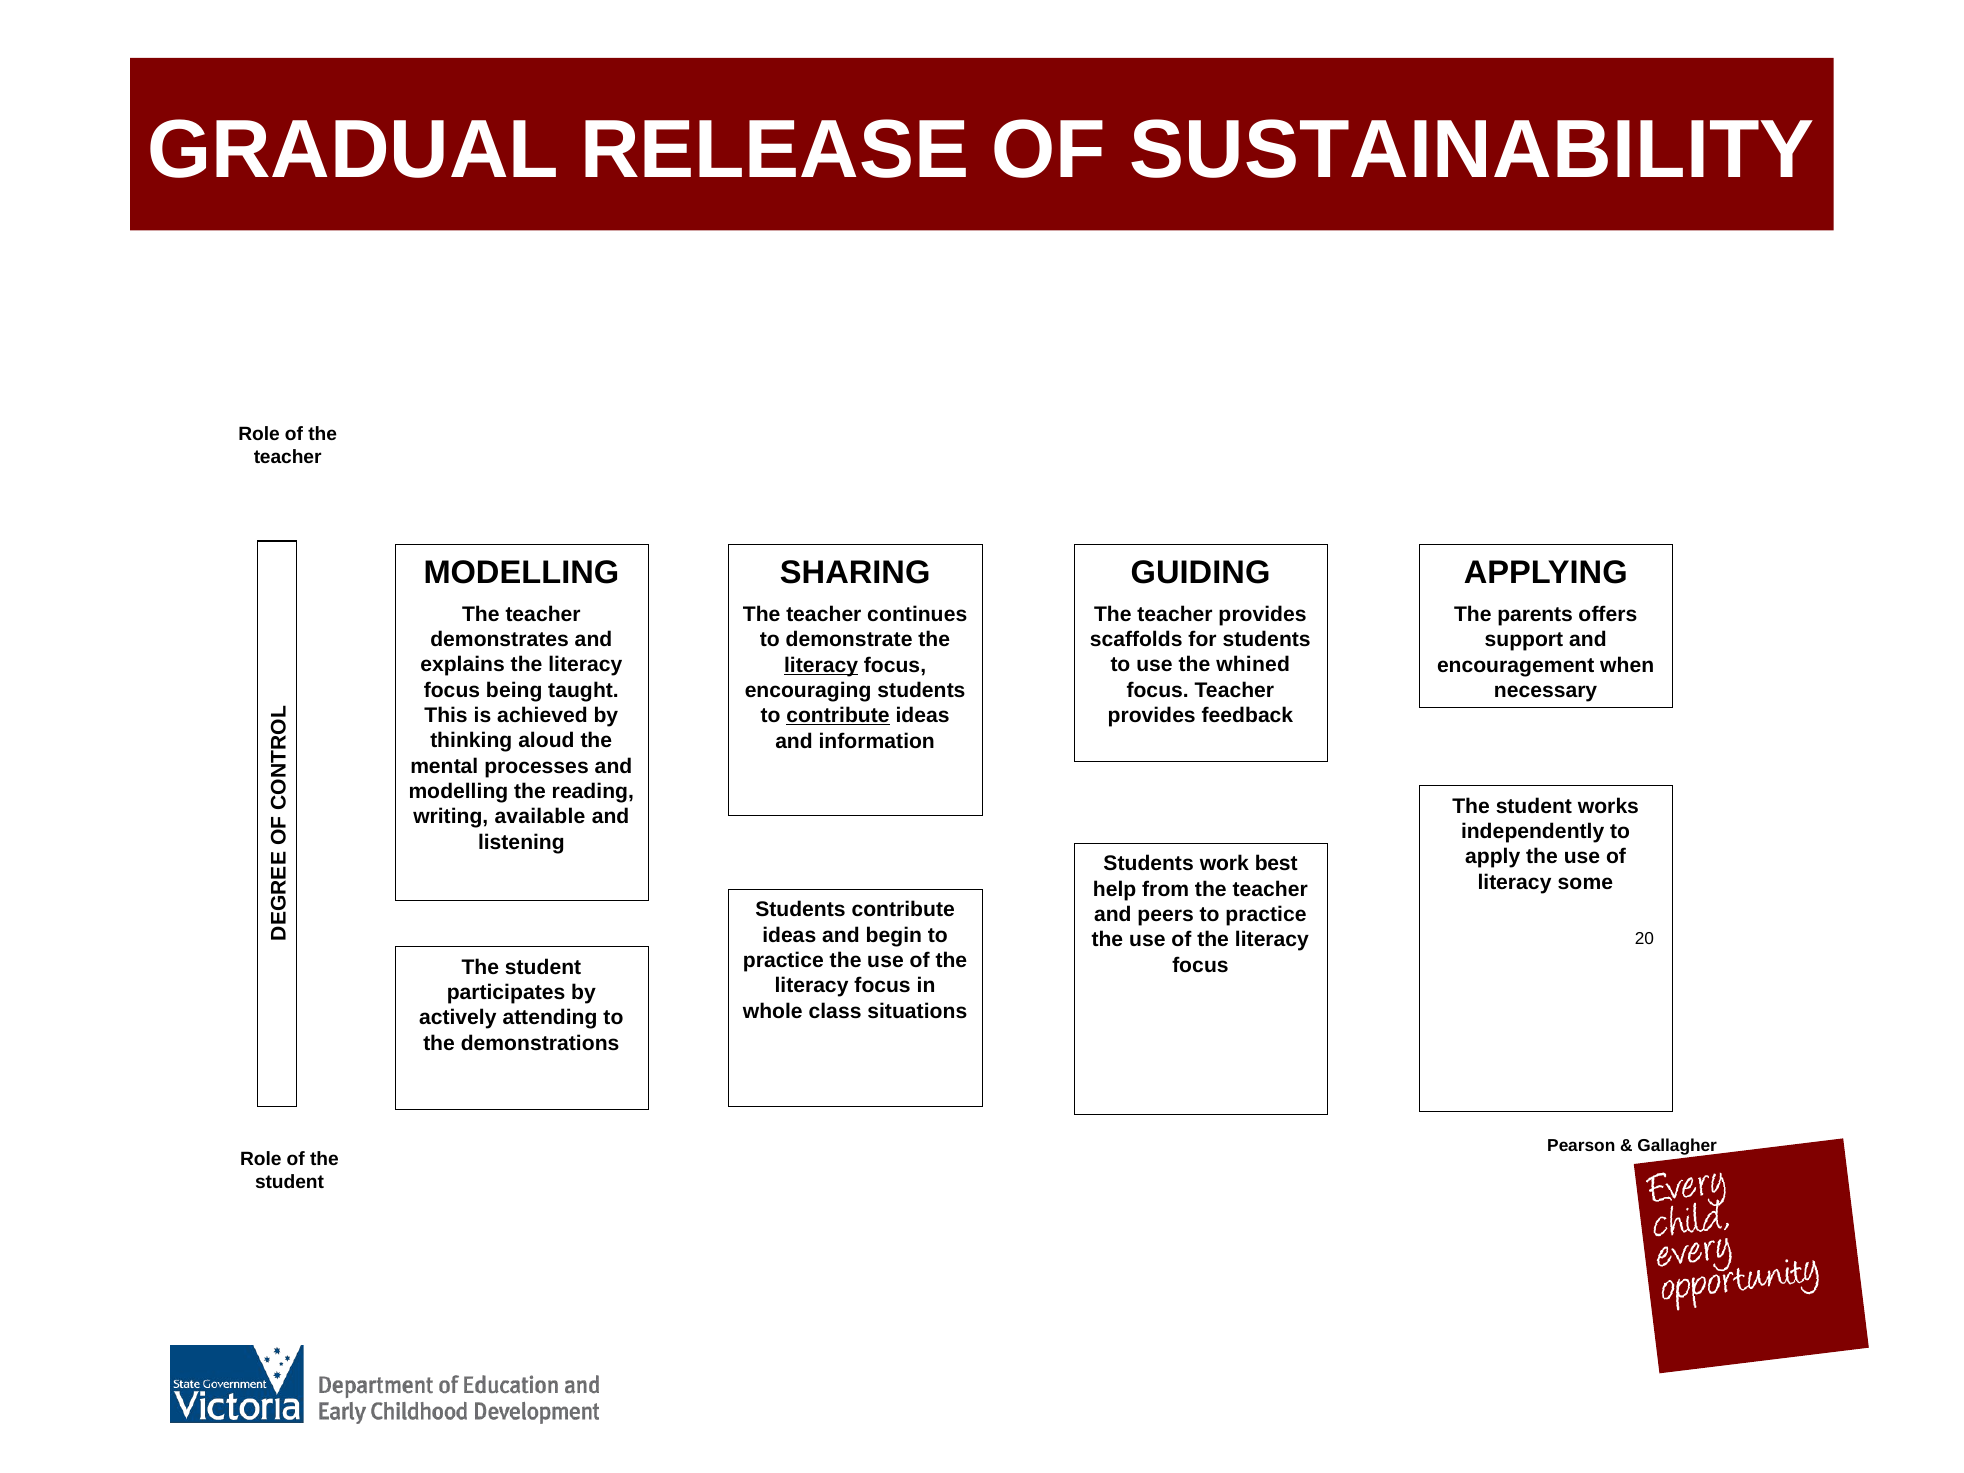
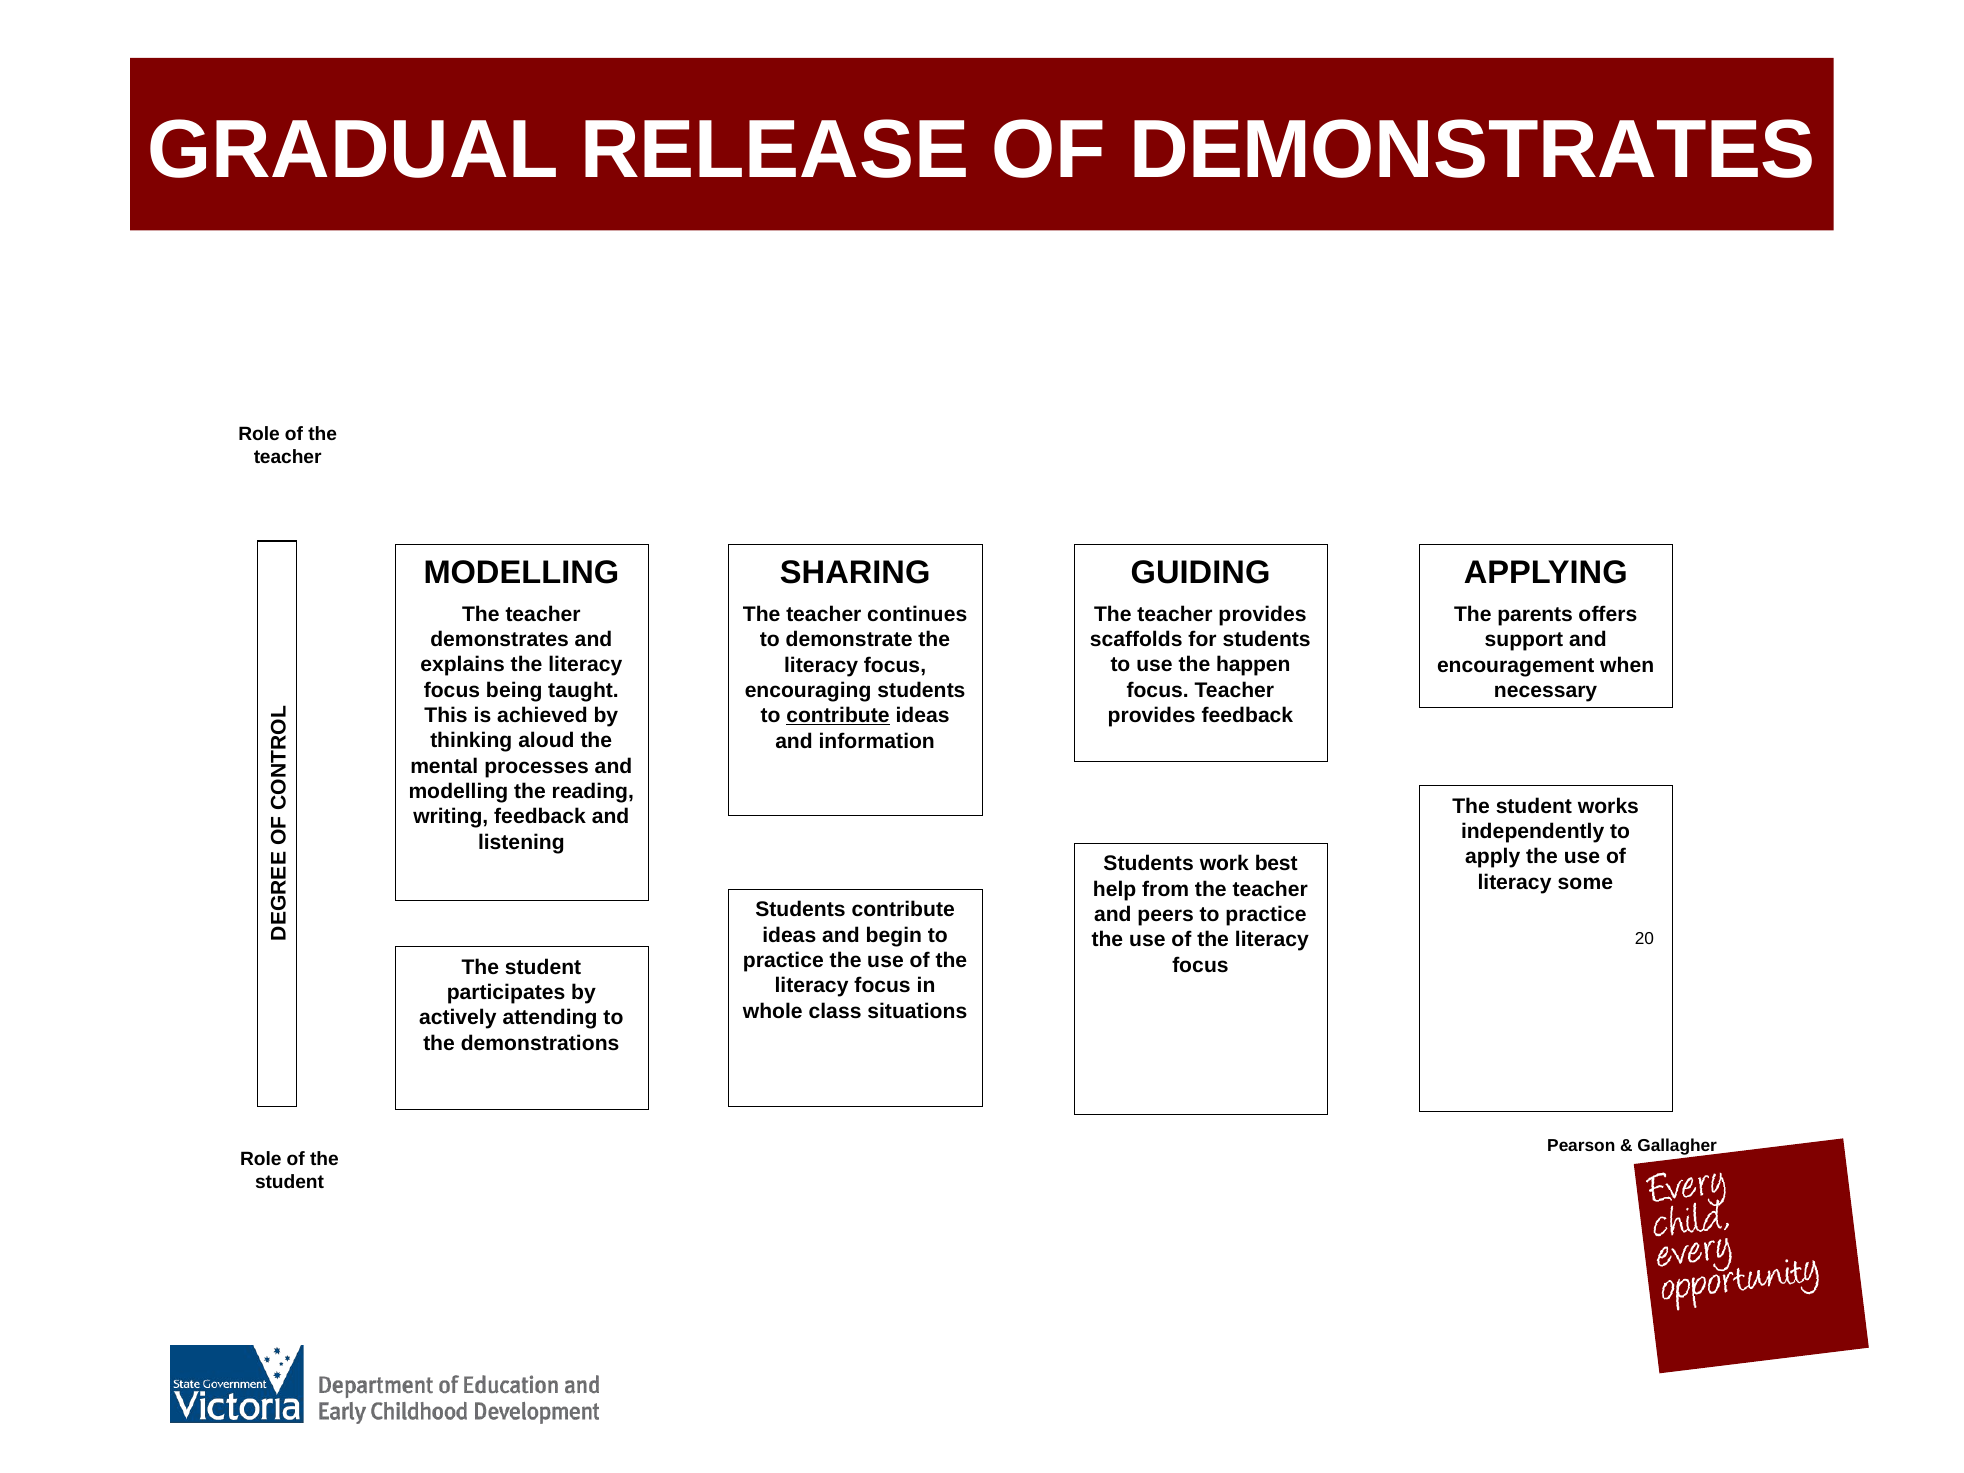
OF SUSTAINABILITY: SUSTAINABILITY -> DEMONSTRATES (1472, 150)
literacy underline: present -> none (821, 665)
whined: whined -> happen (1253, 665)
writing available: available -> feedback (540, 817)
